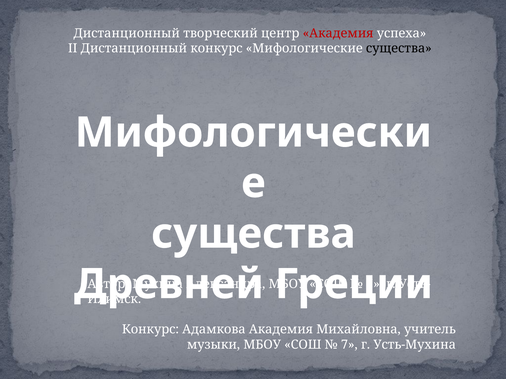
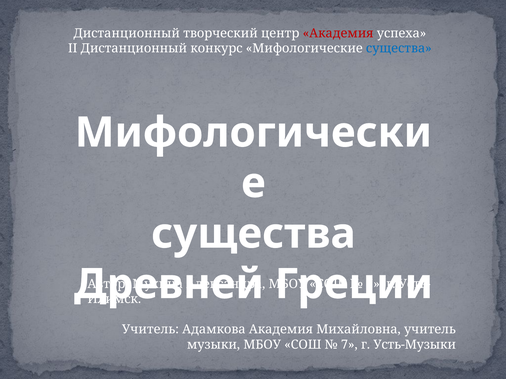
существа colour: black -> blue (399, 49)
Конкурс: Конкурс -> Учитель (150, 330)
Усть-Мухина: Усть-Мухина -> Усть-Музыки (415, 345)
